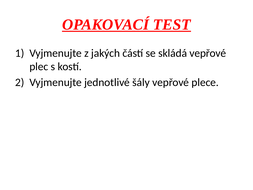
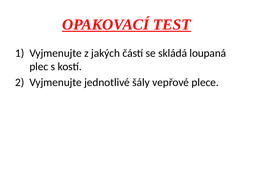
skládá vepřové: vepřové -> loupaná (208, 53)
